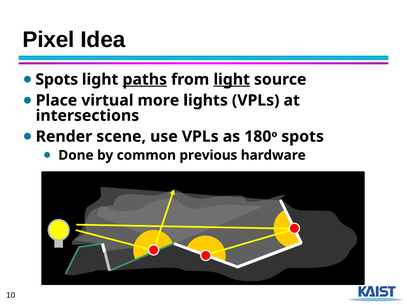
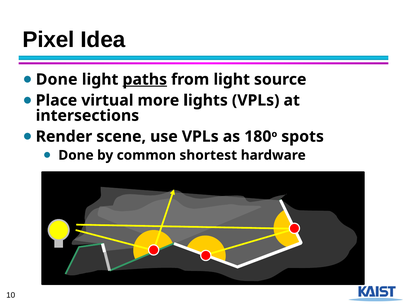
Spots: Spots -> Done (57, 80)
light underline: present -> none (232, 80)
previous: previous -> shortest (208, 155)
